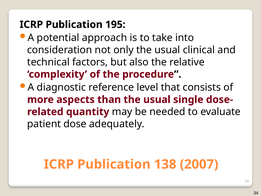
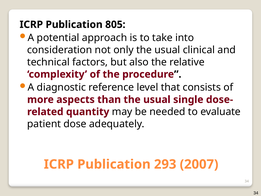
195: 195 -> 805 (115, 25)
138: 138 -> 293 (165, 164)
